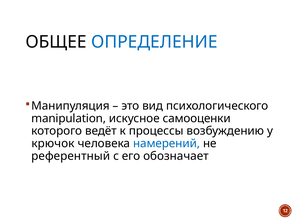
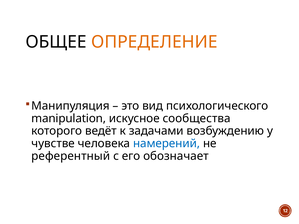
ОПРЕДЕЛЕНИЕ colour: blue -> orange (154, 42)
самооценки: самооценки -> сообщества (197, 119)
процессы: процессы -> задачами (156, 131)
крючок: крючок -> чувстве (53, 144)
